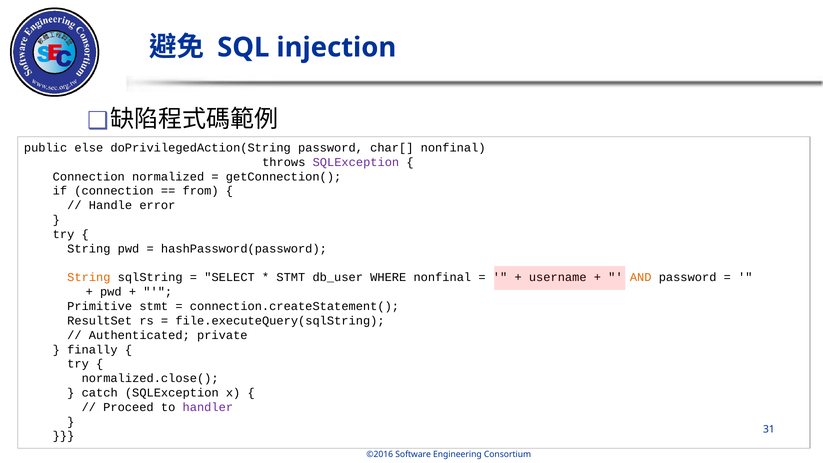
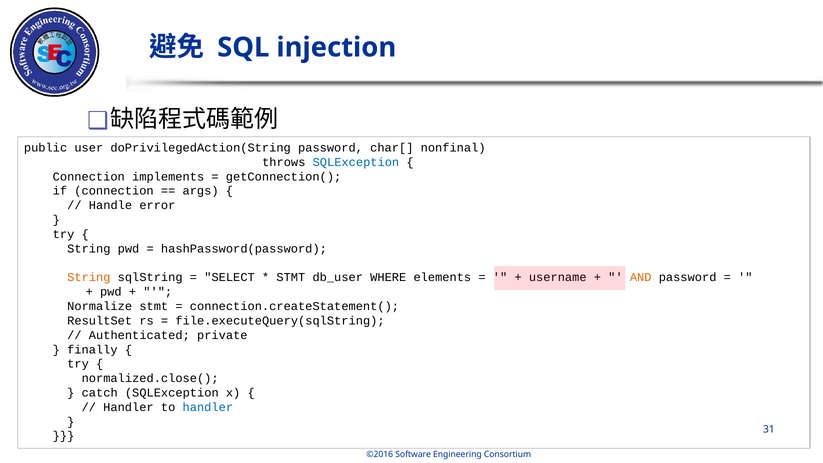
else: else -> user (89, 148)
SQLException colour: purple -> blue (356, 162)
normalized: normalized -> implements (168, 177)
from: from -> args (201, 191)
WHERE nonfinal: nonfinal -> elements (442, 277)
Primitive: Primitive -> Normalize (100, 306)
Proceed: Proceed -> Handler (128, 407)
handler colour: purple -> blue (208, 407)
